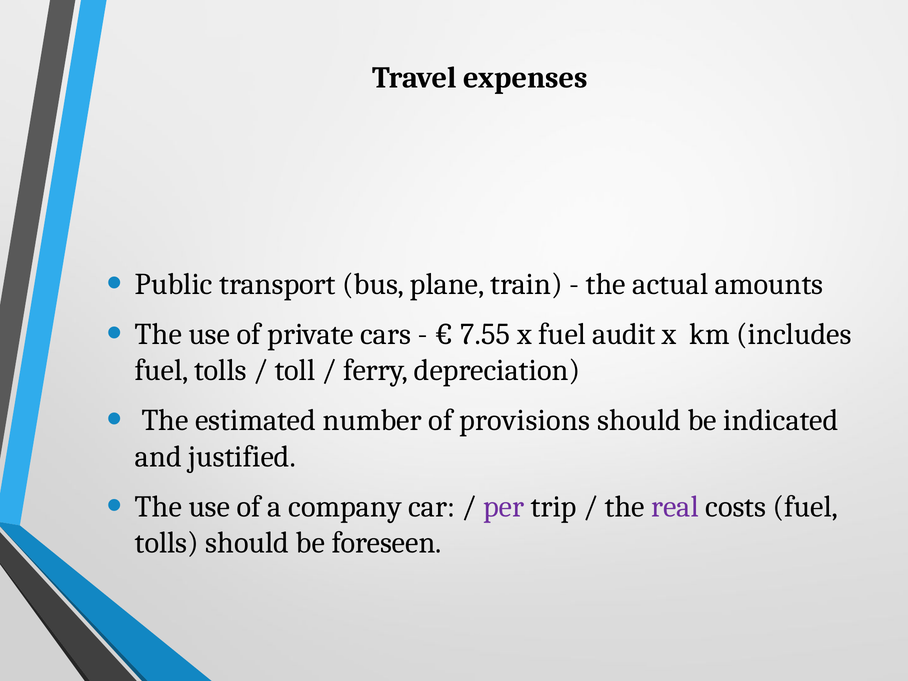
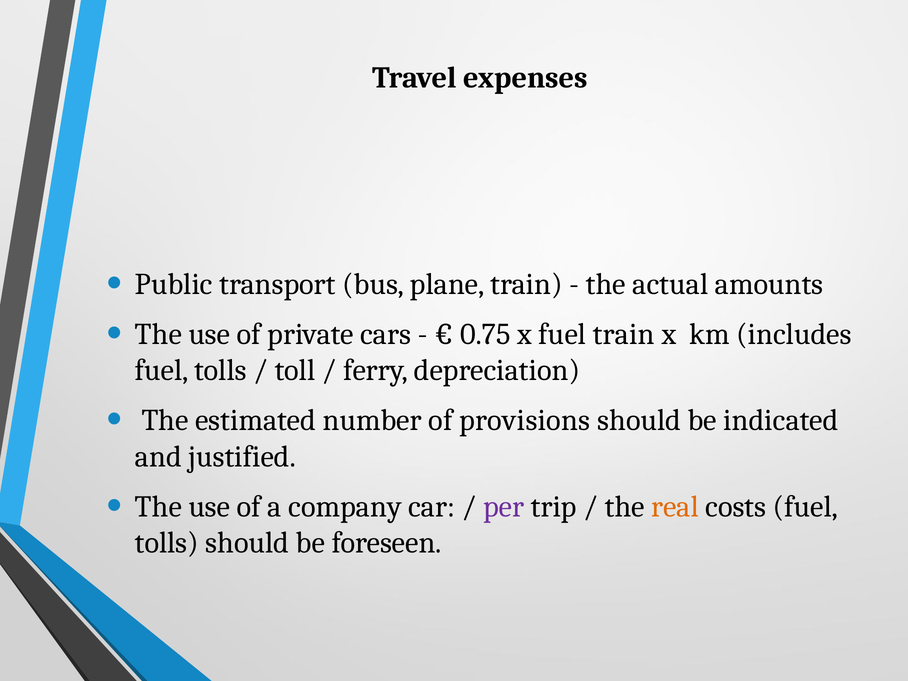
7.55: 7.55 -> 0.75 (485, 334)
fuel audit: audit -> train (624, 334)
real colour: purple -> orange (675, 507)
